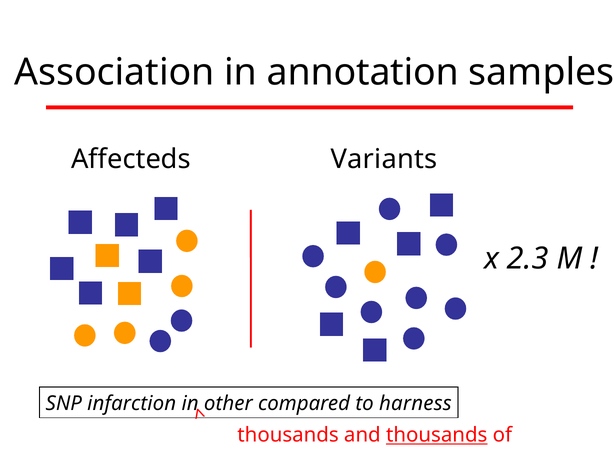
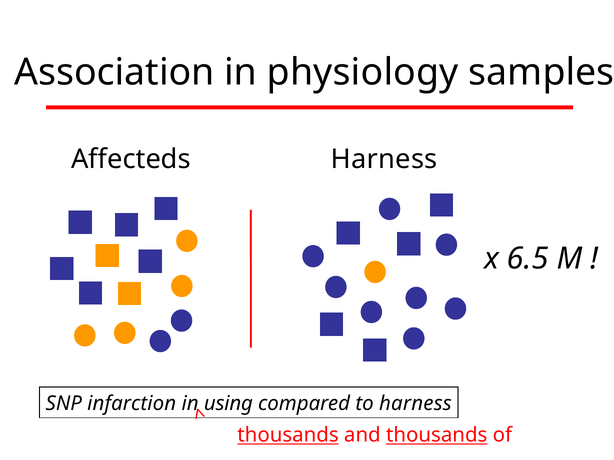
annotation: annotation -> physiology (363, 72)
Affecteds Variants: Variants -> Harness (384, 160)
2.3: 2.3 -> 6.5 (528, 259)
other: other -> using (228, 404)
thousands underline: none -> present (288, 436)
